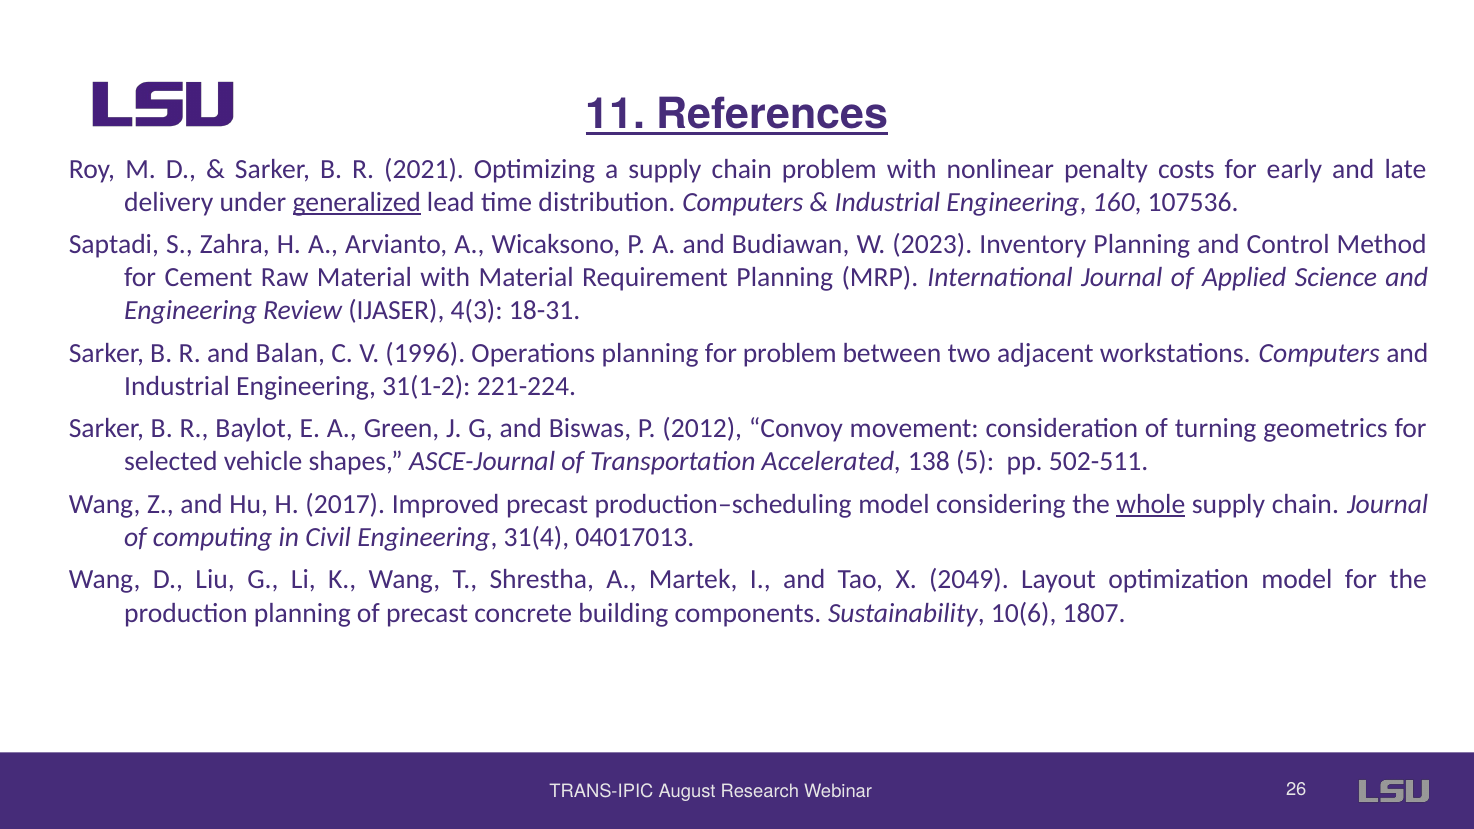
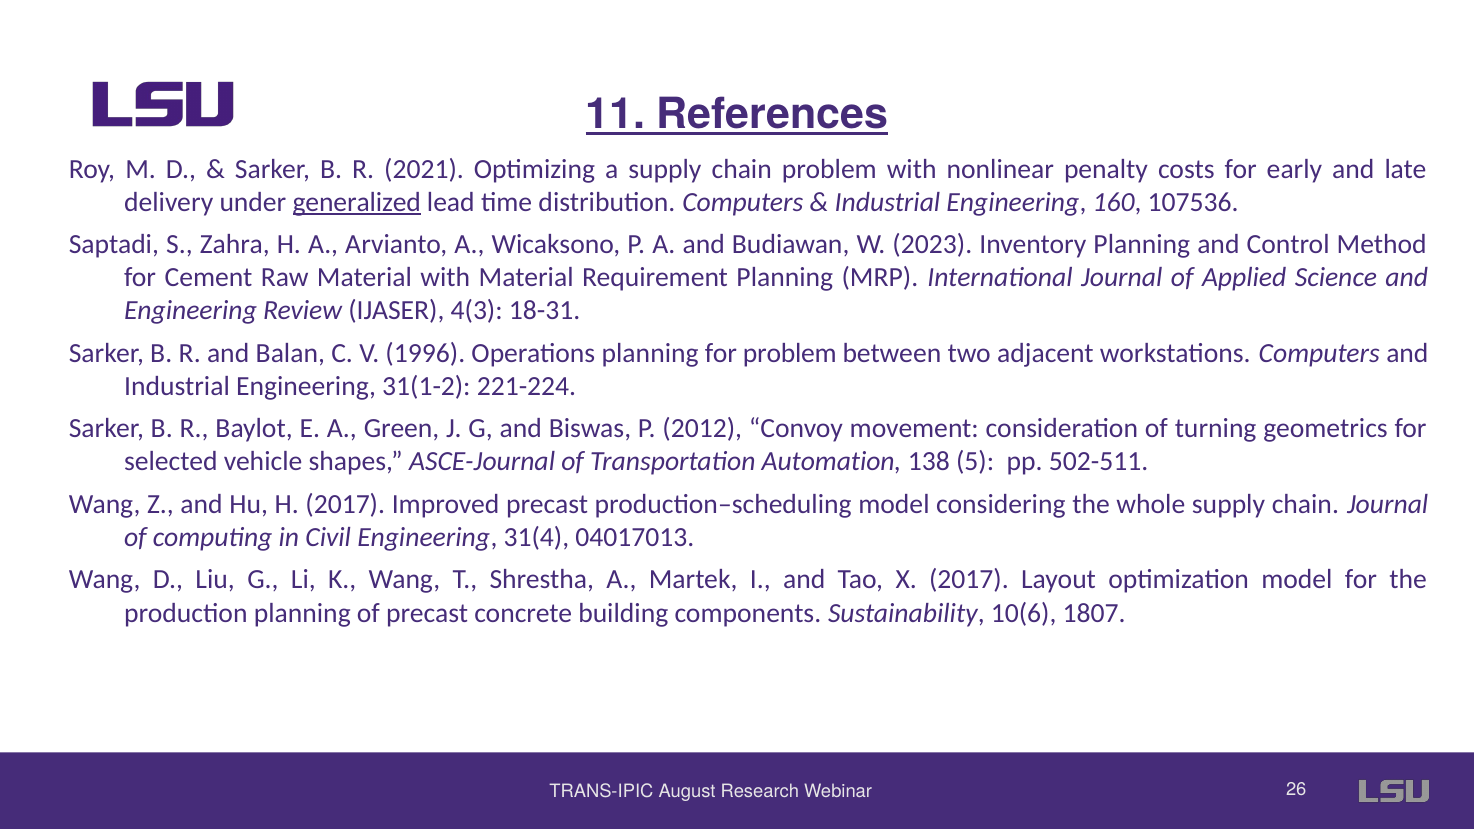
Accelerated: Accelerated -> Automation (832, 462)
whole underline: present -> none (1151, 504)
X 2049: 2049 -> 2017 (969, 580)
